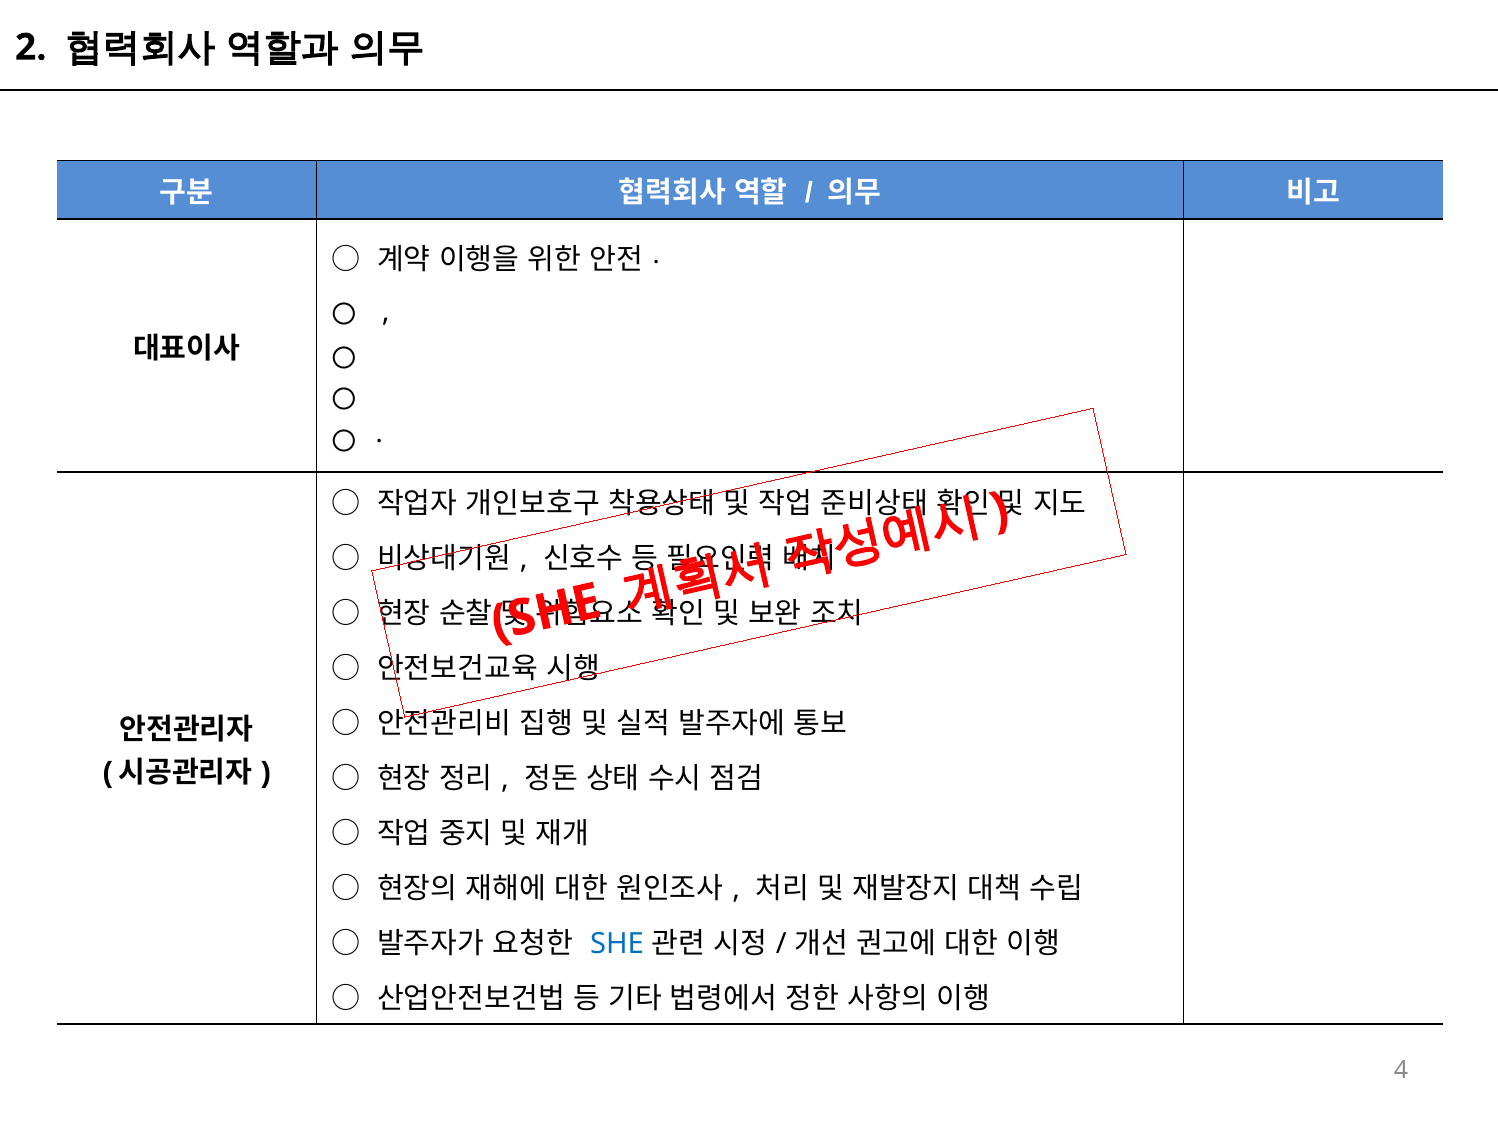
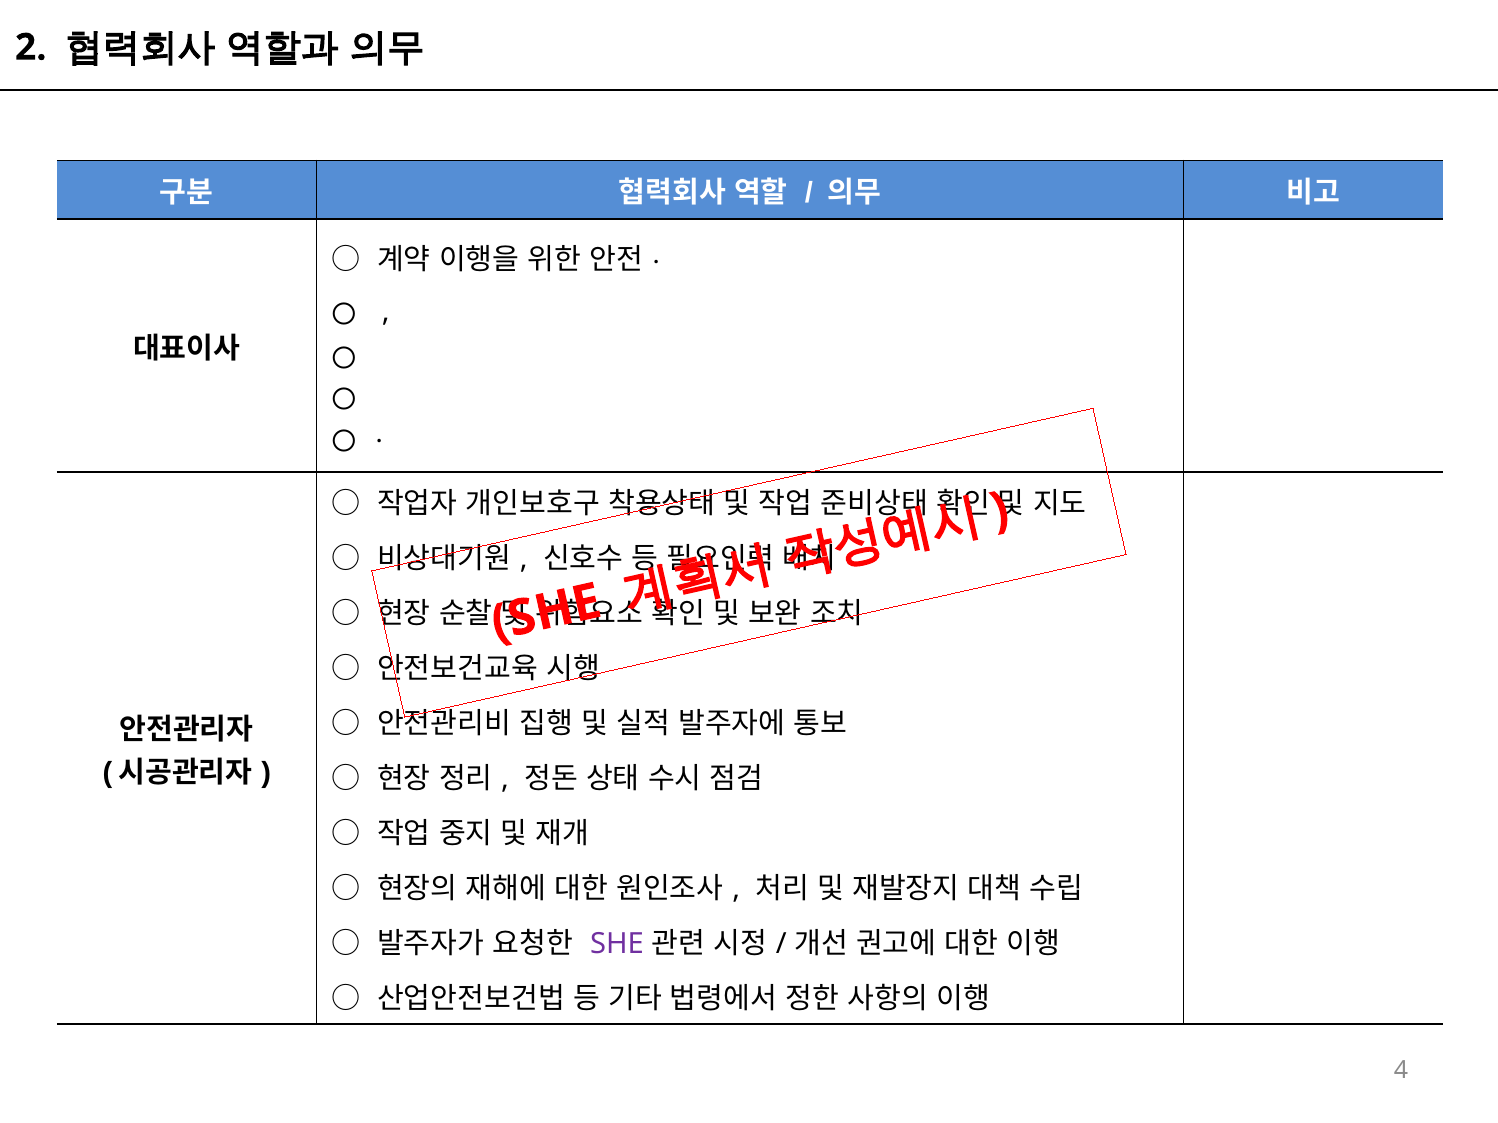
SHE colour: blue -> purple (617, 944)
